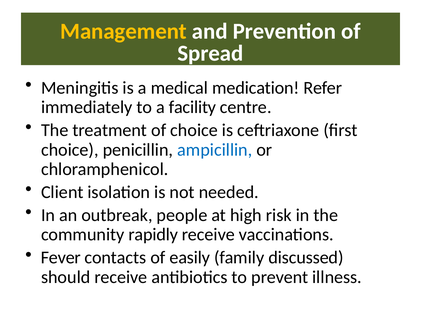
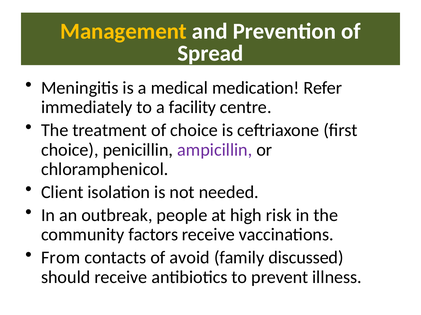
ampicillin colour: blue -> purple (215, 150)
rapidly: rapidly -> factors (153, 235)
Fever: Fever -> From (61, 258)
easily: easily -> avoid (190, 258)
